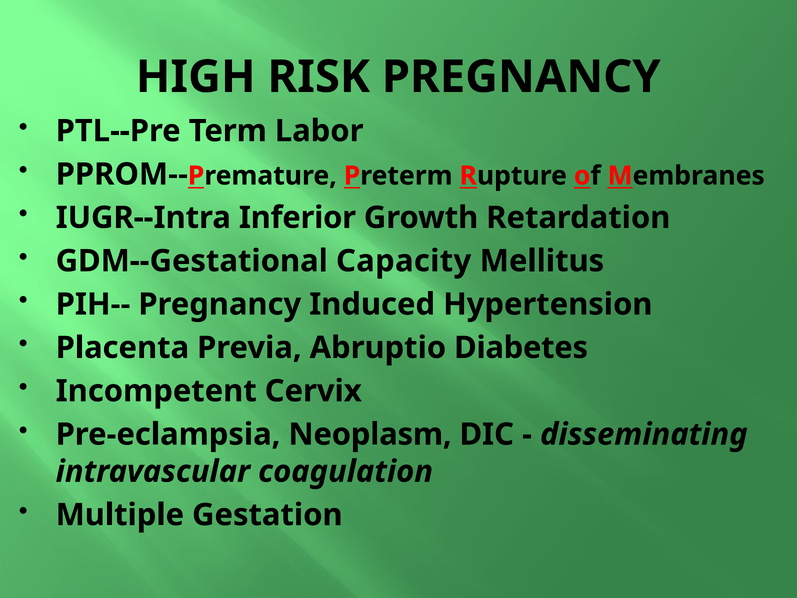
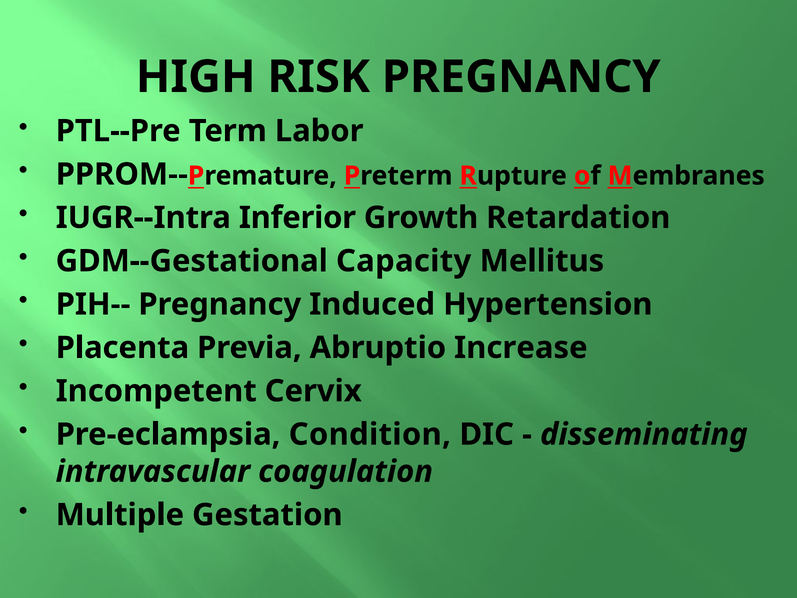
Diabetes: Diabetes -> Increase (521, 348)
Neoplasm: Neoplasm -> Condition (370, 434)
